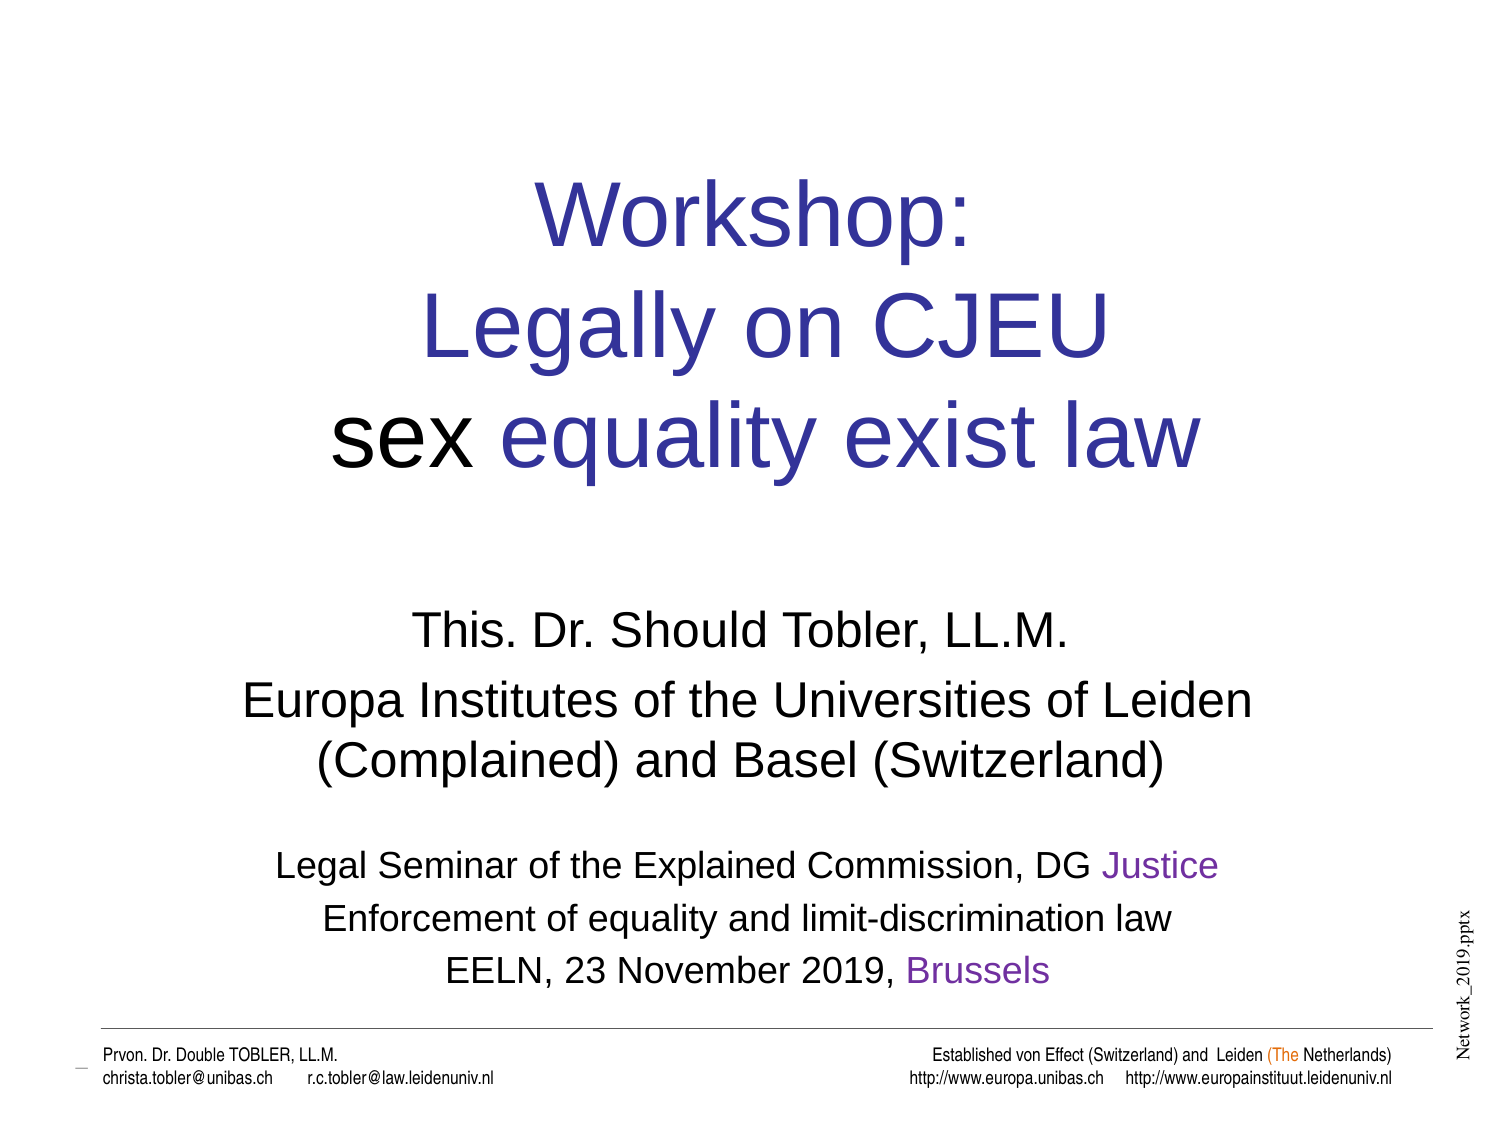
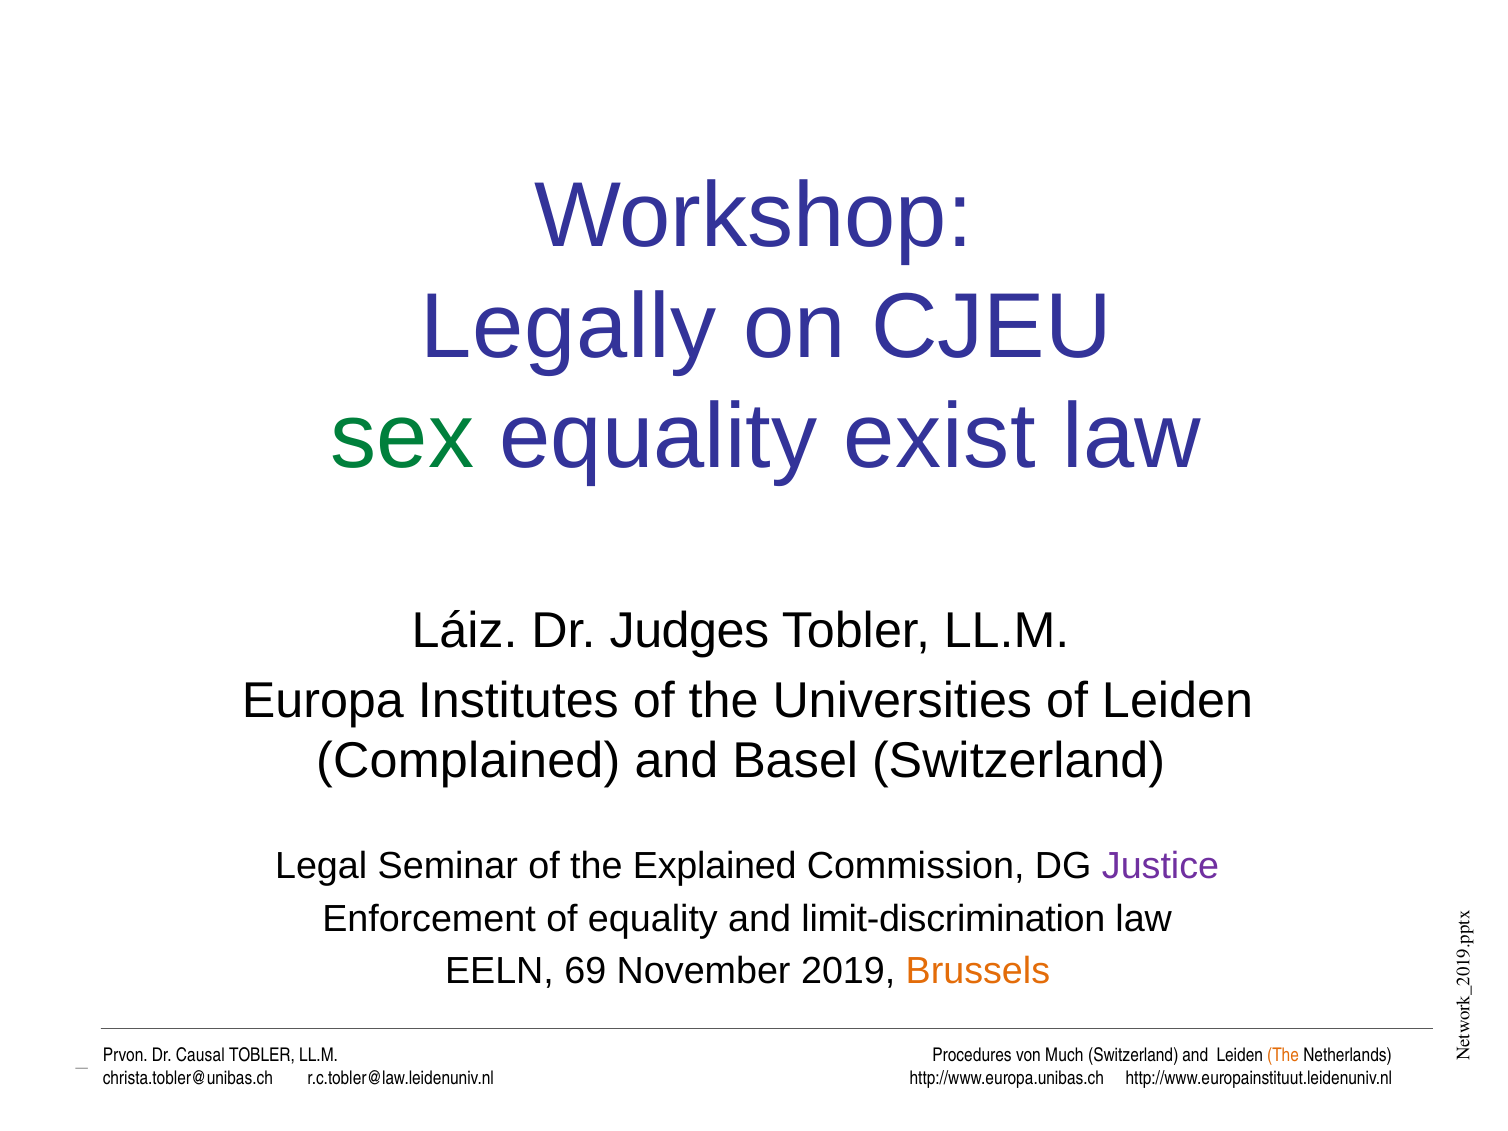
sex colour: black -> green (403, 437)
This: This -> Láiz (465, 630)
Should: Should -> Judges (689, 630)
23: 23 -> 69 (585, 971)
Brussels colour: purple -> orange (978, 971)
Double: Double -> Causal (200, 1056)
Established: Established -> Procedures (972, 1056)
Effect: Effect -> Much (1064, 1056)
